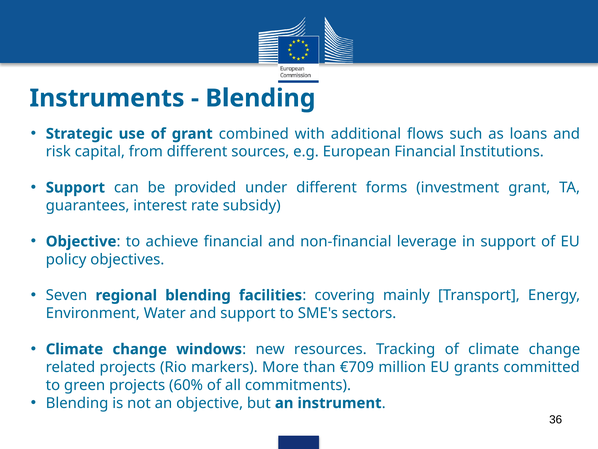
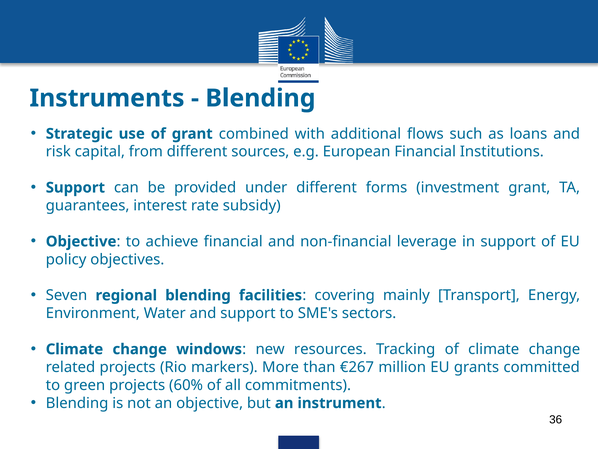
€709: €709 -> €267 (357, 367)
